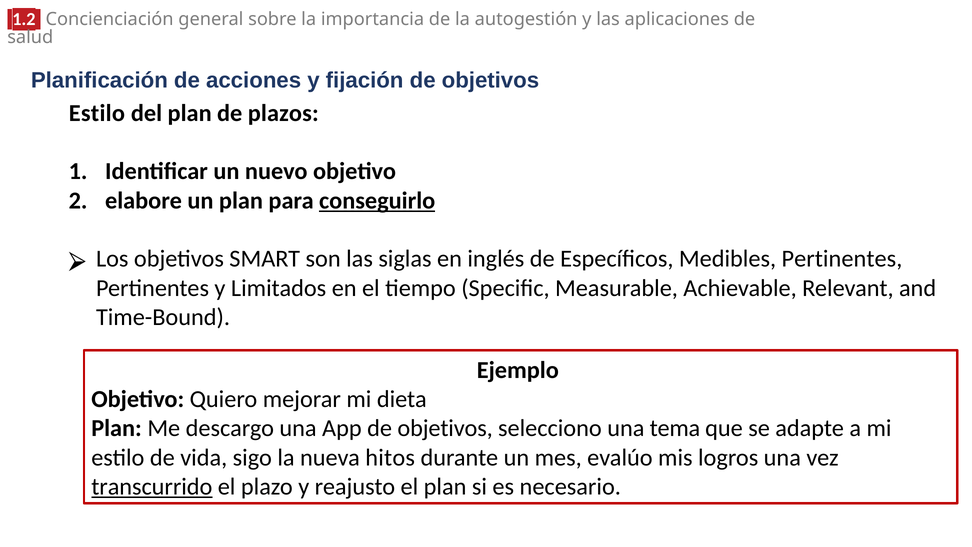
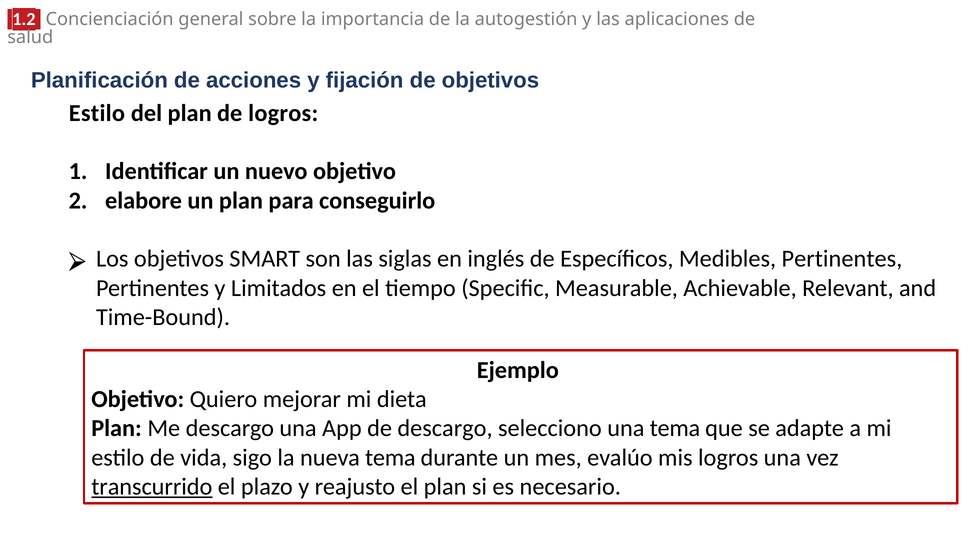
de plazos: plazos -> logros (283, 113)
conseguirlo underline: present -> none (377, 200)
App de objetivos: objetivos -> descargo (445, 428)
nueva hitos: hitos -> tema (390, 457)
